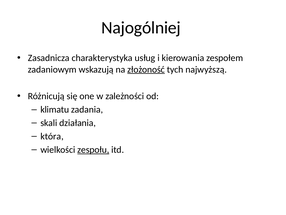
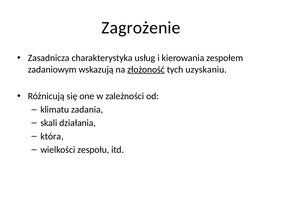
Najogólniej: Najogólniej -> Zagrożenie (141, 28)
najwyższą: najwyższą -> uzyskaniu (206, 69)
zespołu underline: present -> none (93, 149)
